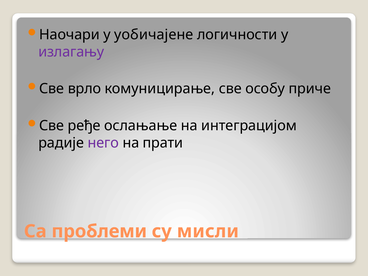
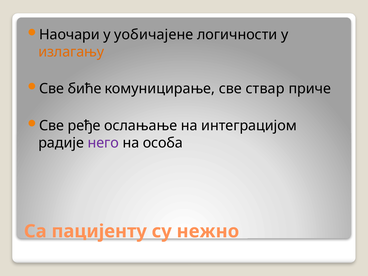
излагању colour: purple -> orange (71, 52)
врло: врло -> биће (84, 89)
особу: особу -> ствар (265, 89)
прати: прати -> особа (163, 143)
проблеми: проблеми -> пацијенту (99, 231)
мисли: мисли -> нежно (208, 231)
